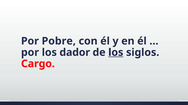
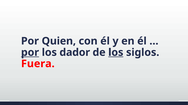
Pobre: Pobre -> Quien (59, 41)
por underline: none -> present (30, 53)
Cargo: Cargo -> Fuera (38, 64)
